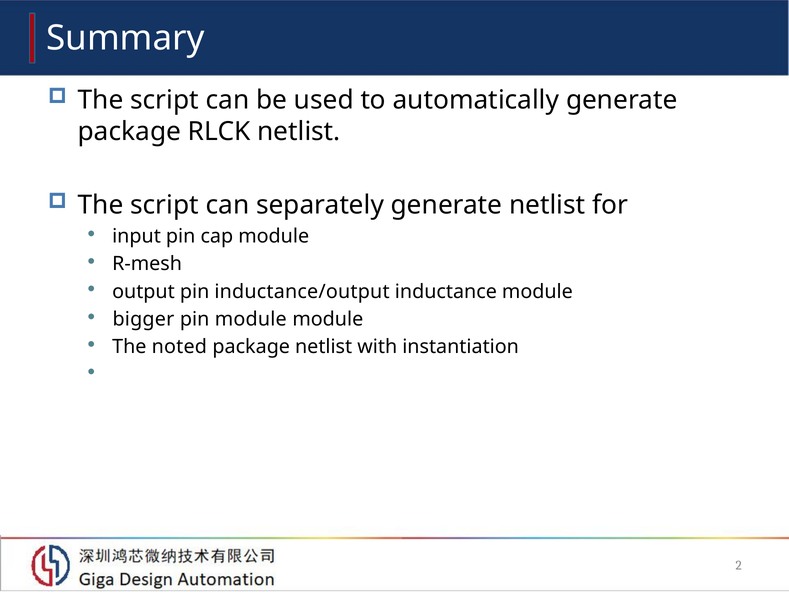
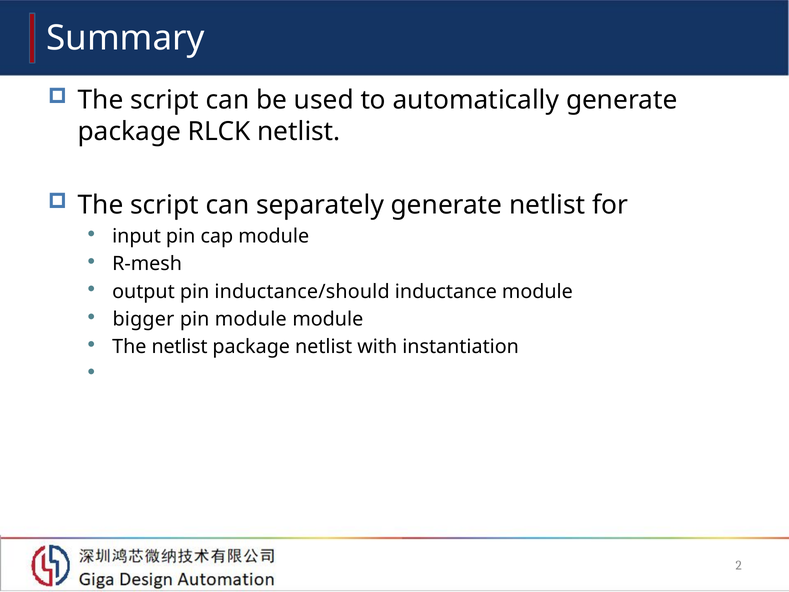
inductance/output: inductance/output -> inductance/should (302, 291)
The noted: noted -> netlist (180, 347)
